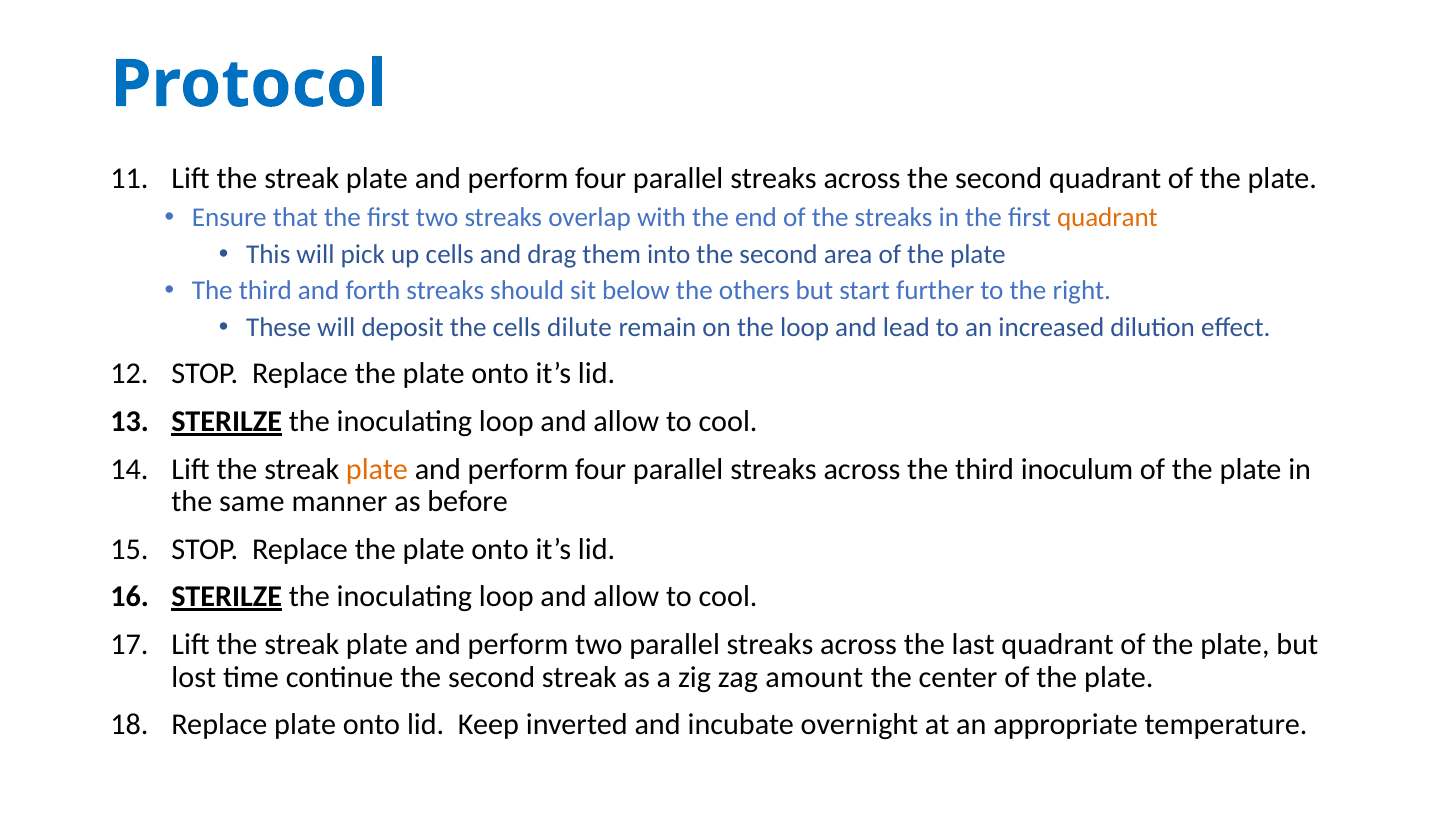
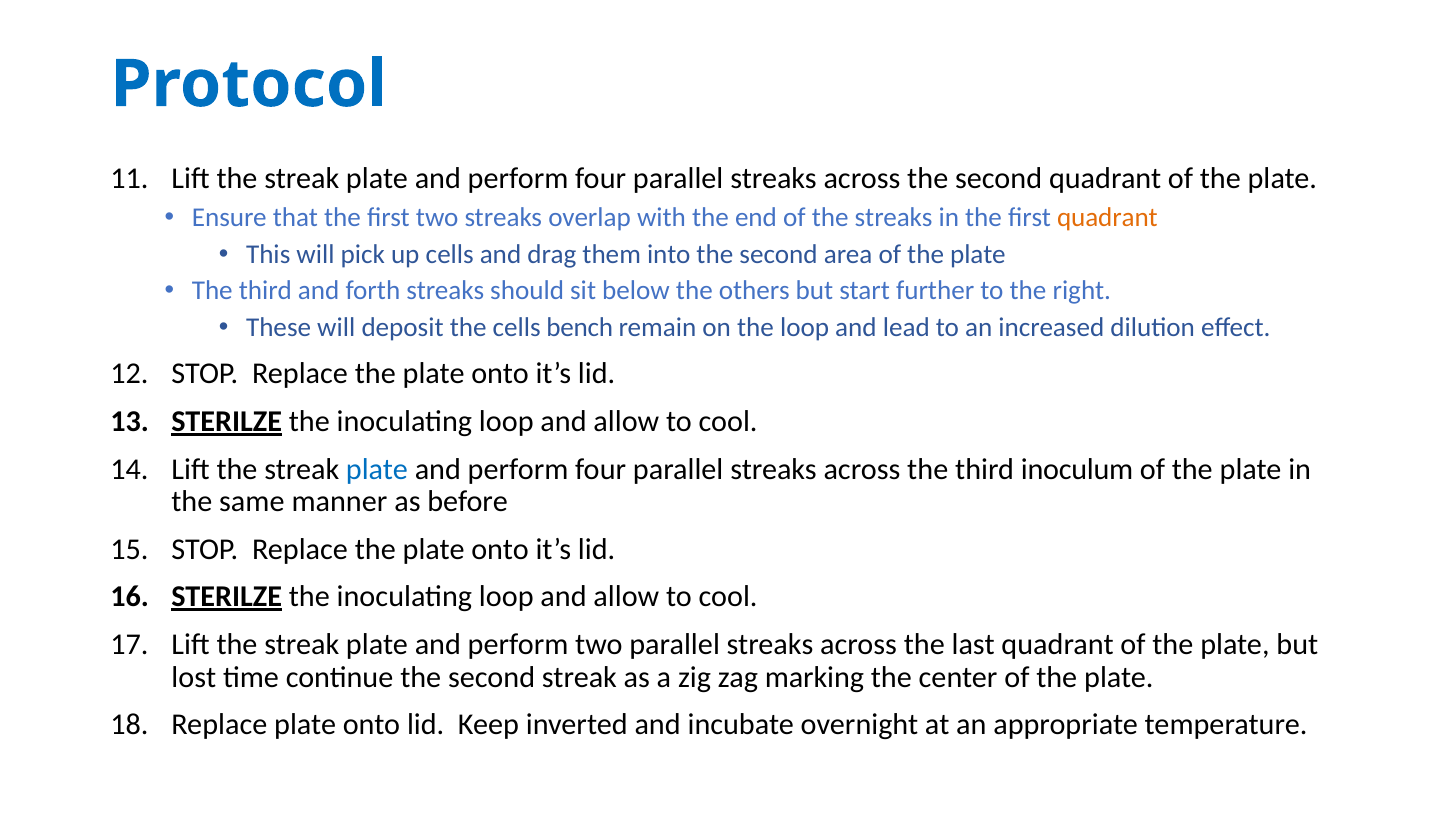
dilute: dilute -> bench (580, 328)
plate colour: orange -> blue (377, 469)
amount: amount -> marking (814, 678)
